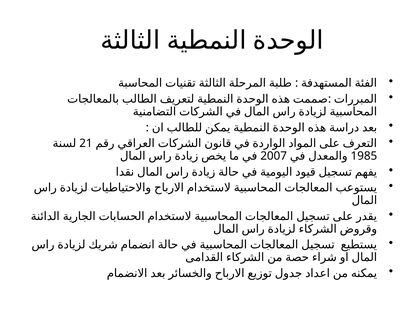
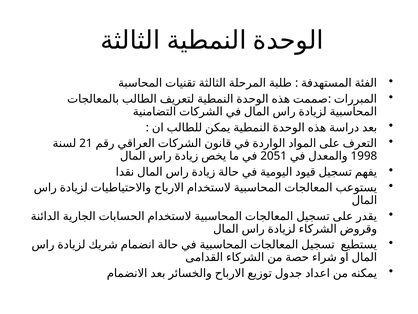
2007: 2007 -> 2051 (274, 156)
1985: 1985 -> 1998 (364, 156)
